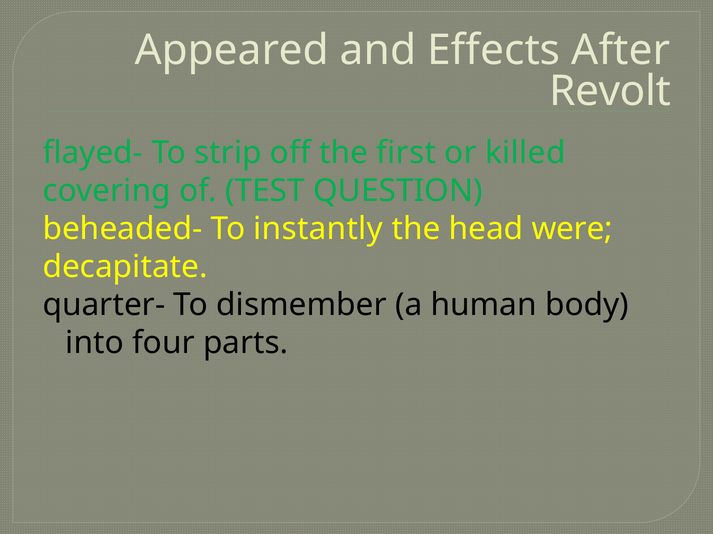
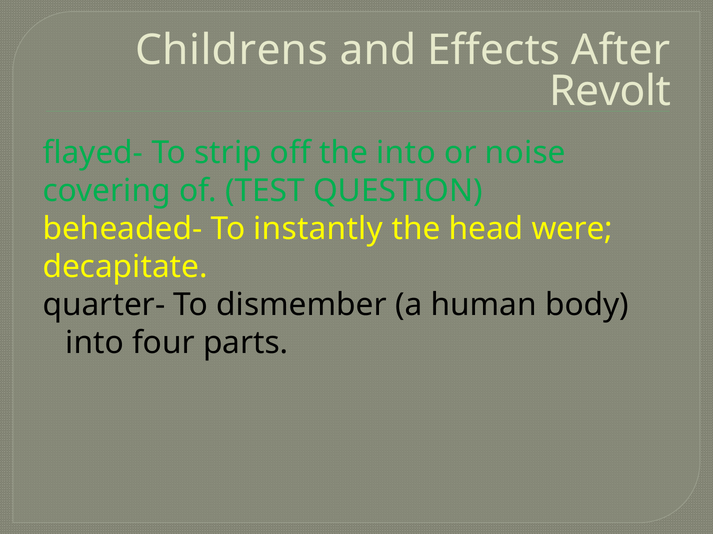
Appeared: Appeared -> Childrens (232, 50)
the first: first -> into (406, 153)
killed: killed -> noise (525, 153)
